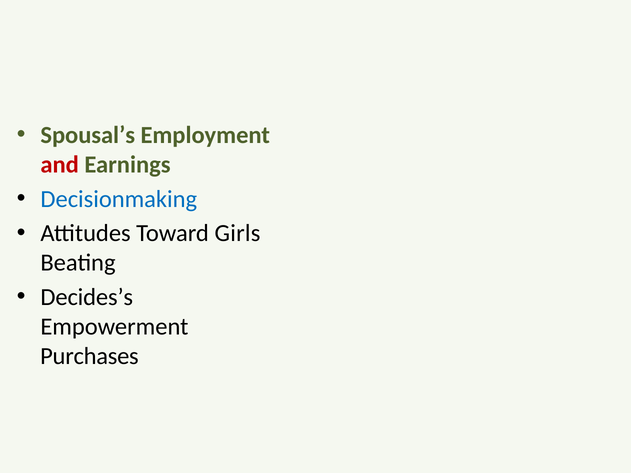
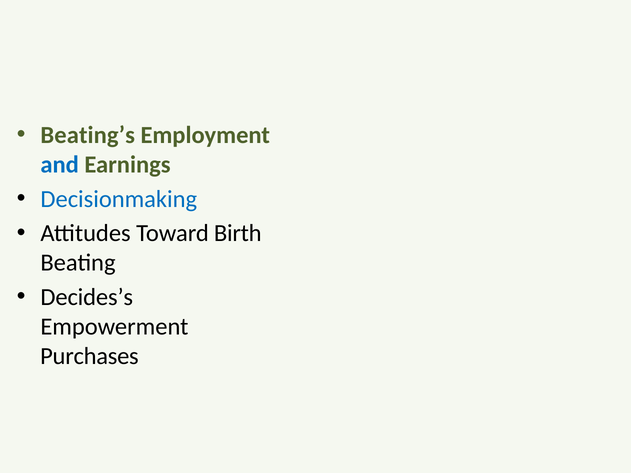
Spousal’s: Spousal’s -> Beating’s (88, 135)
and colour: red -> blue (60, 165)
Girls: Girls -> Birth (238, 234)
